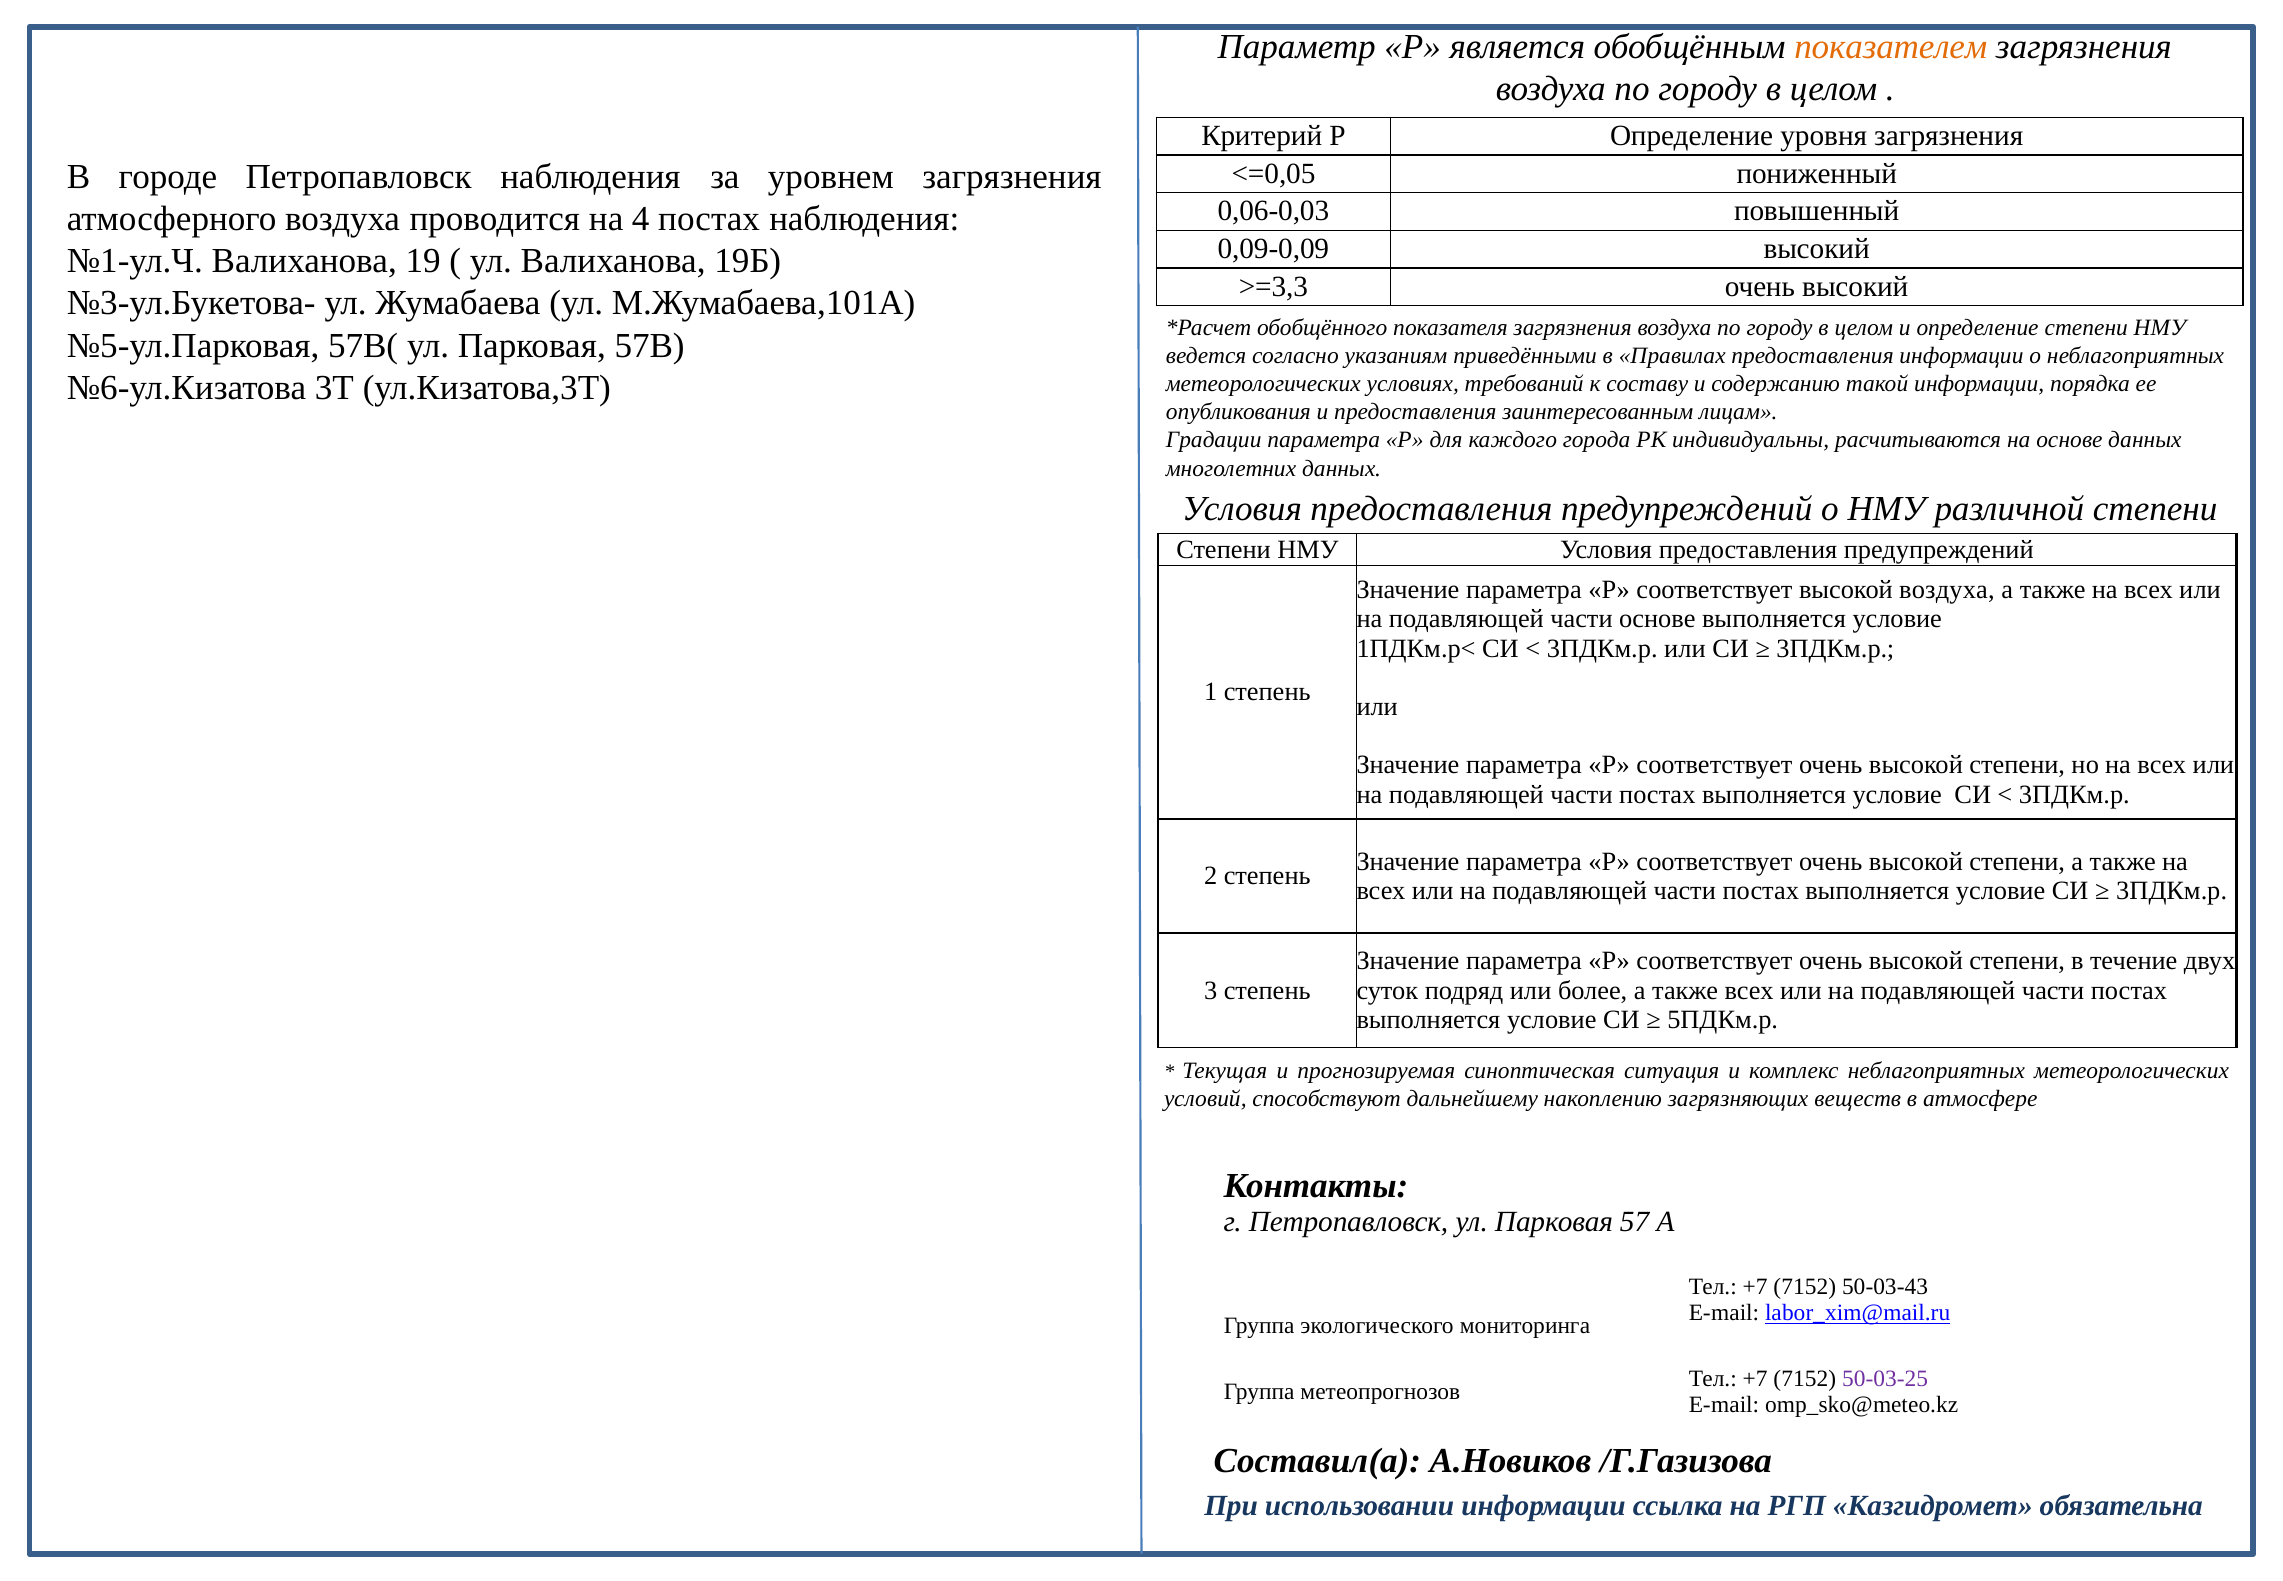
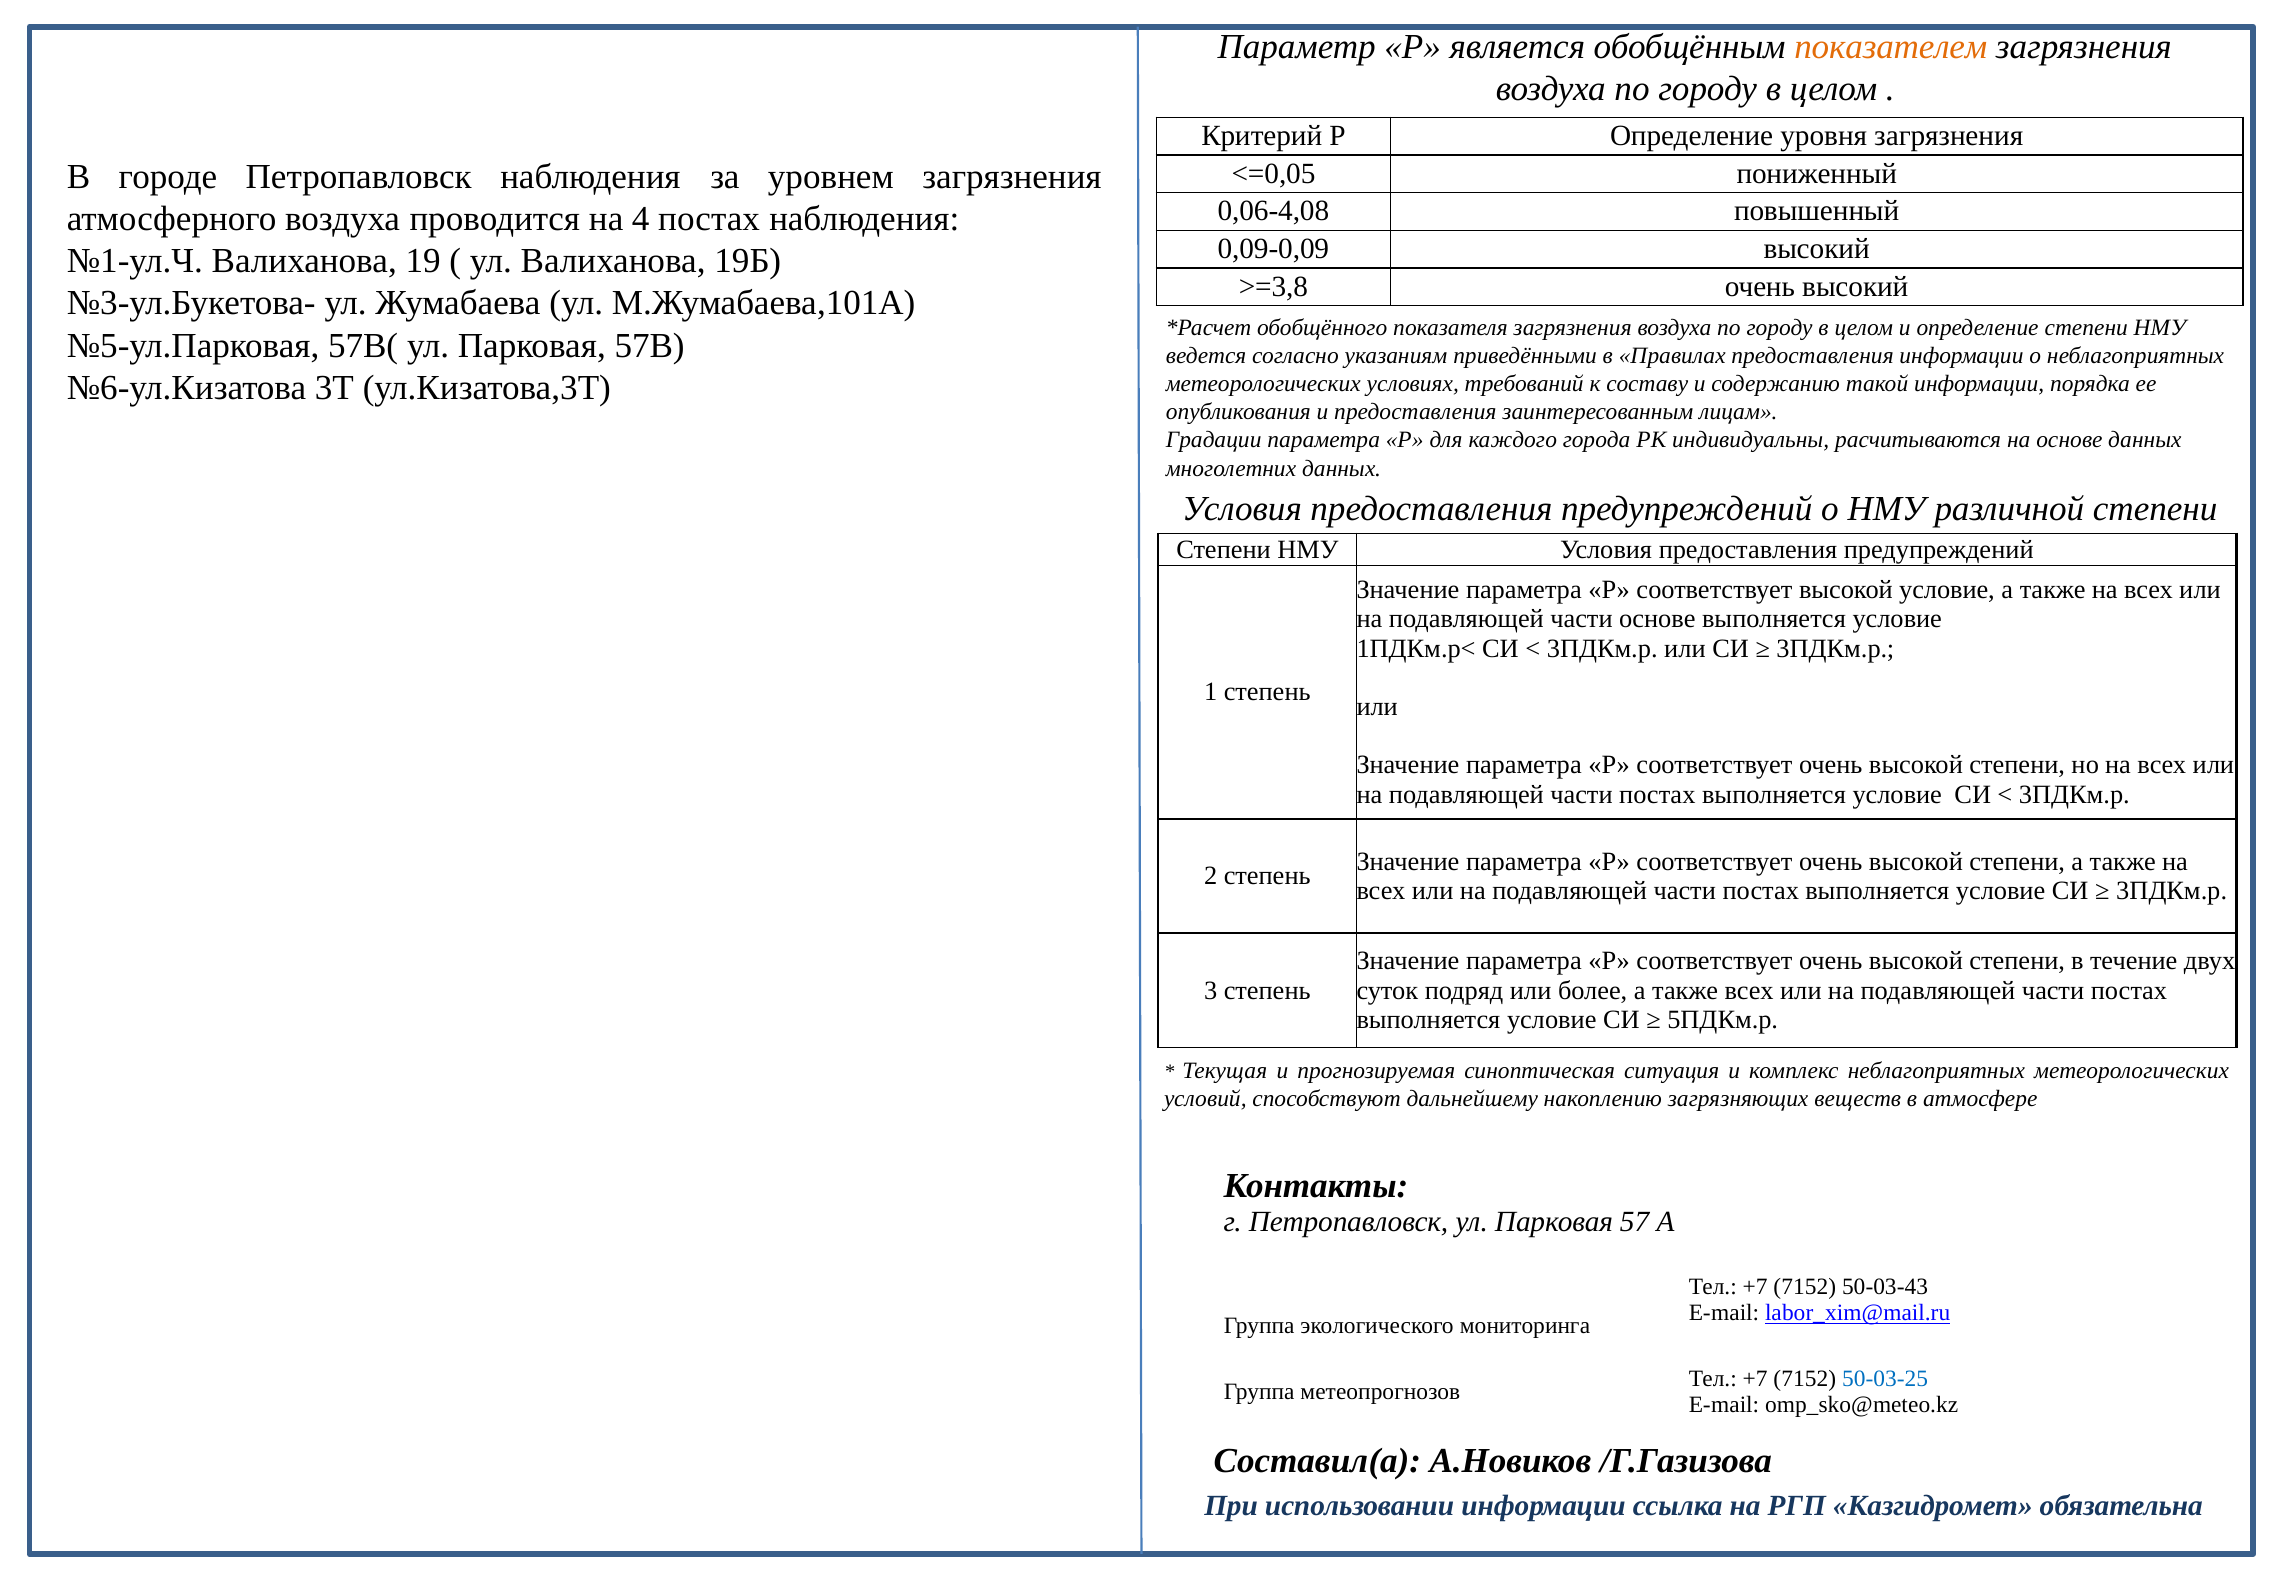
0,06-0,03: 0,06-0,03 -> 0,06-4,08 (1273, 211)
>=3,3: >=3,3 -> >=3,8 (1273, 286)
высокой воздуха: воздуха -> условие (1947, 590)
50-03-25 colour: purple -> blue (1885, 1378)
